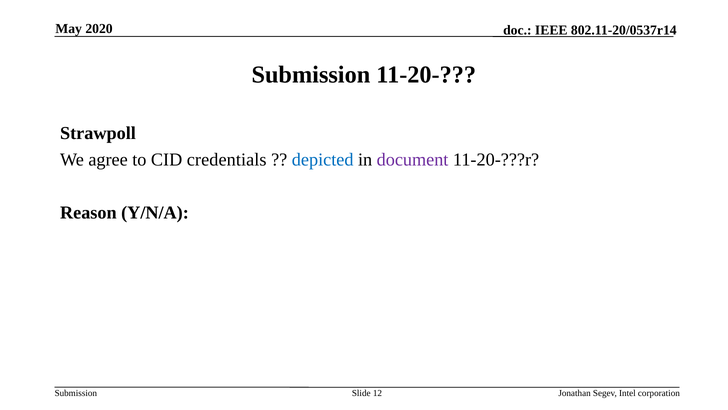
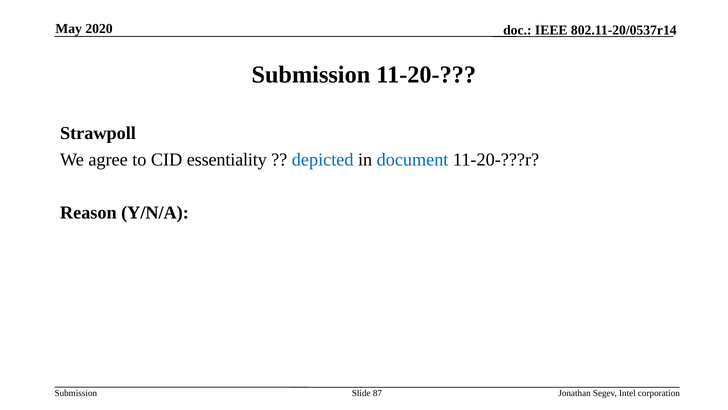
credentials: credentials -> essentiality (227, 160)
document colour: purple -> blue (413, 160)
12: 12 -> 87 (377, 393)
